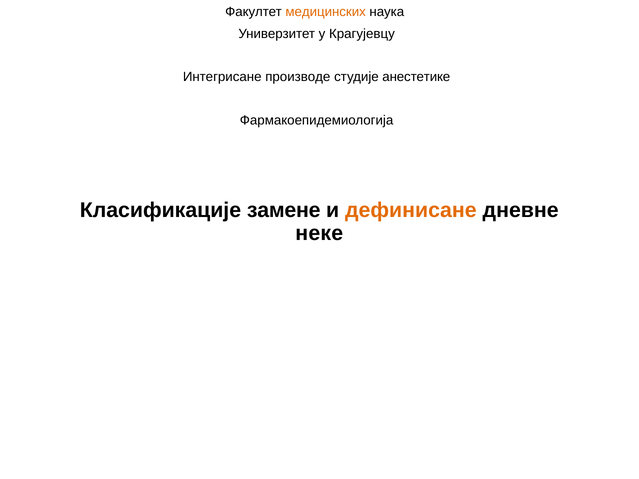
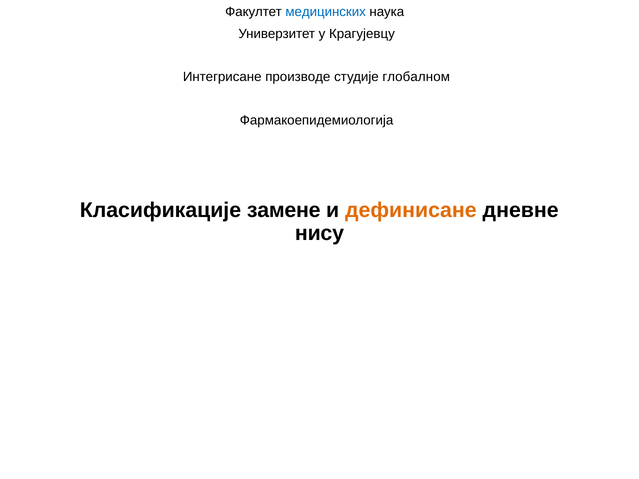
медицинских colour: orange -> blue (326, 12)
анестетике: анестетике -> глобалном (416, 77)
неке: неке -> нису (319, 234)
